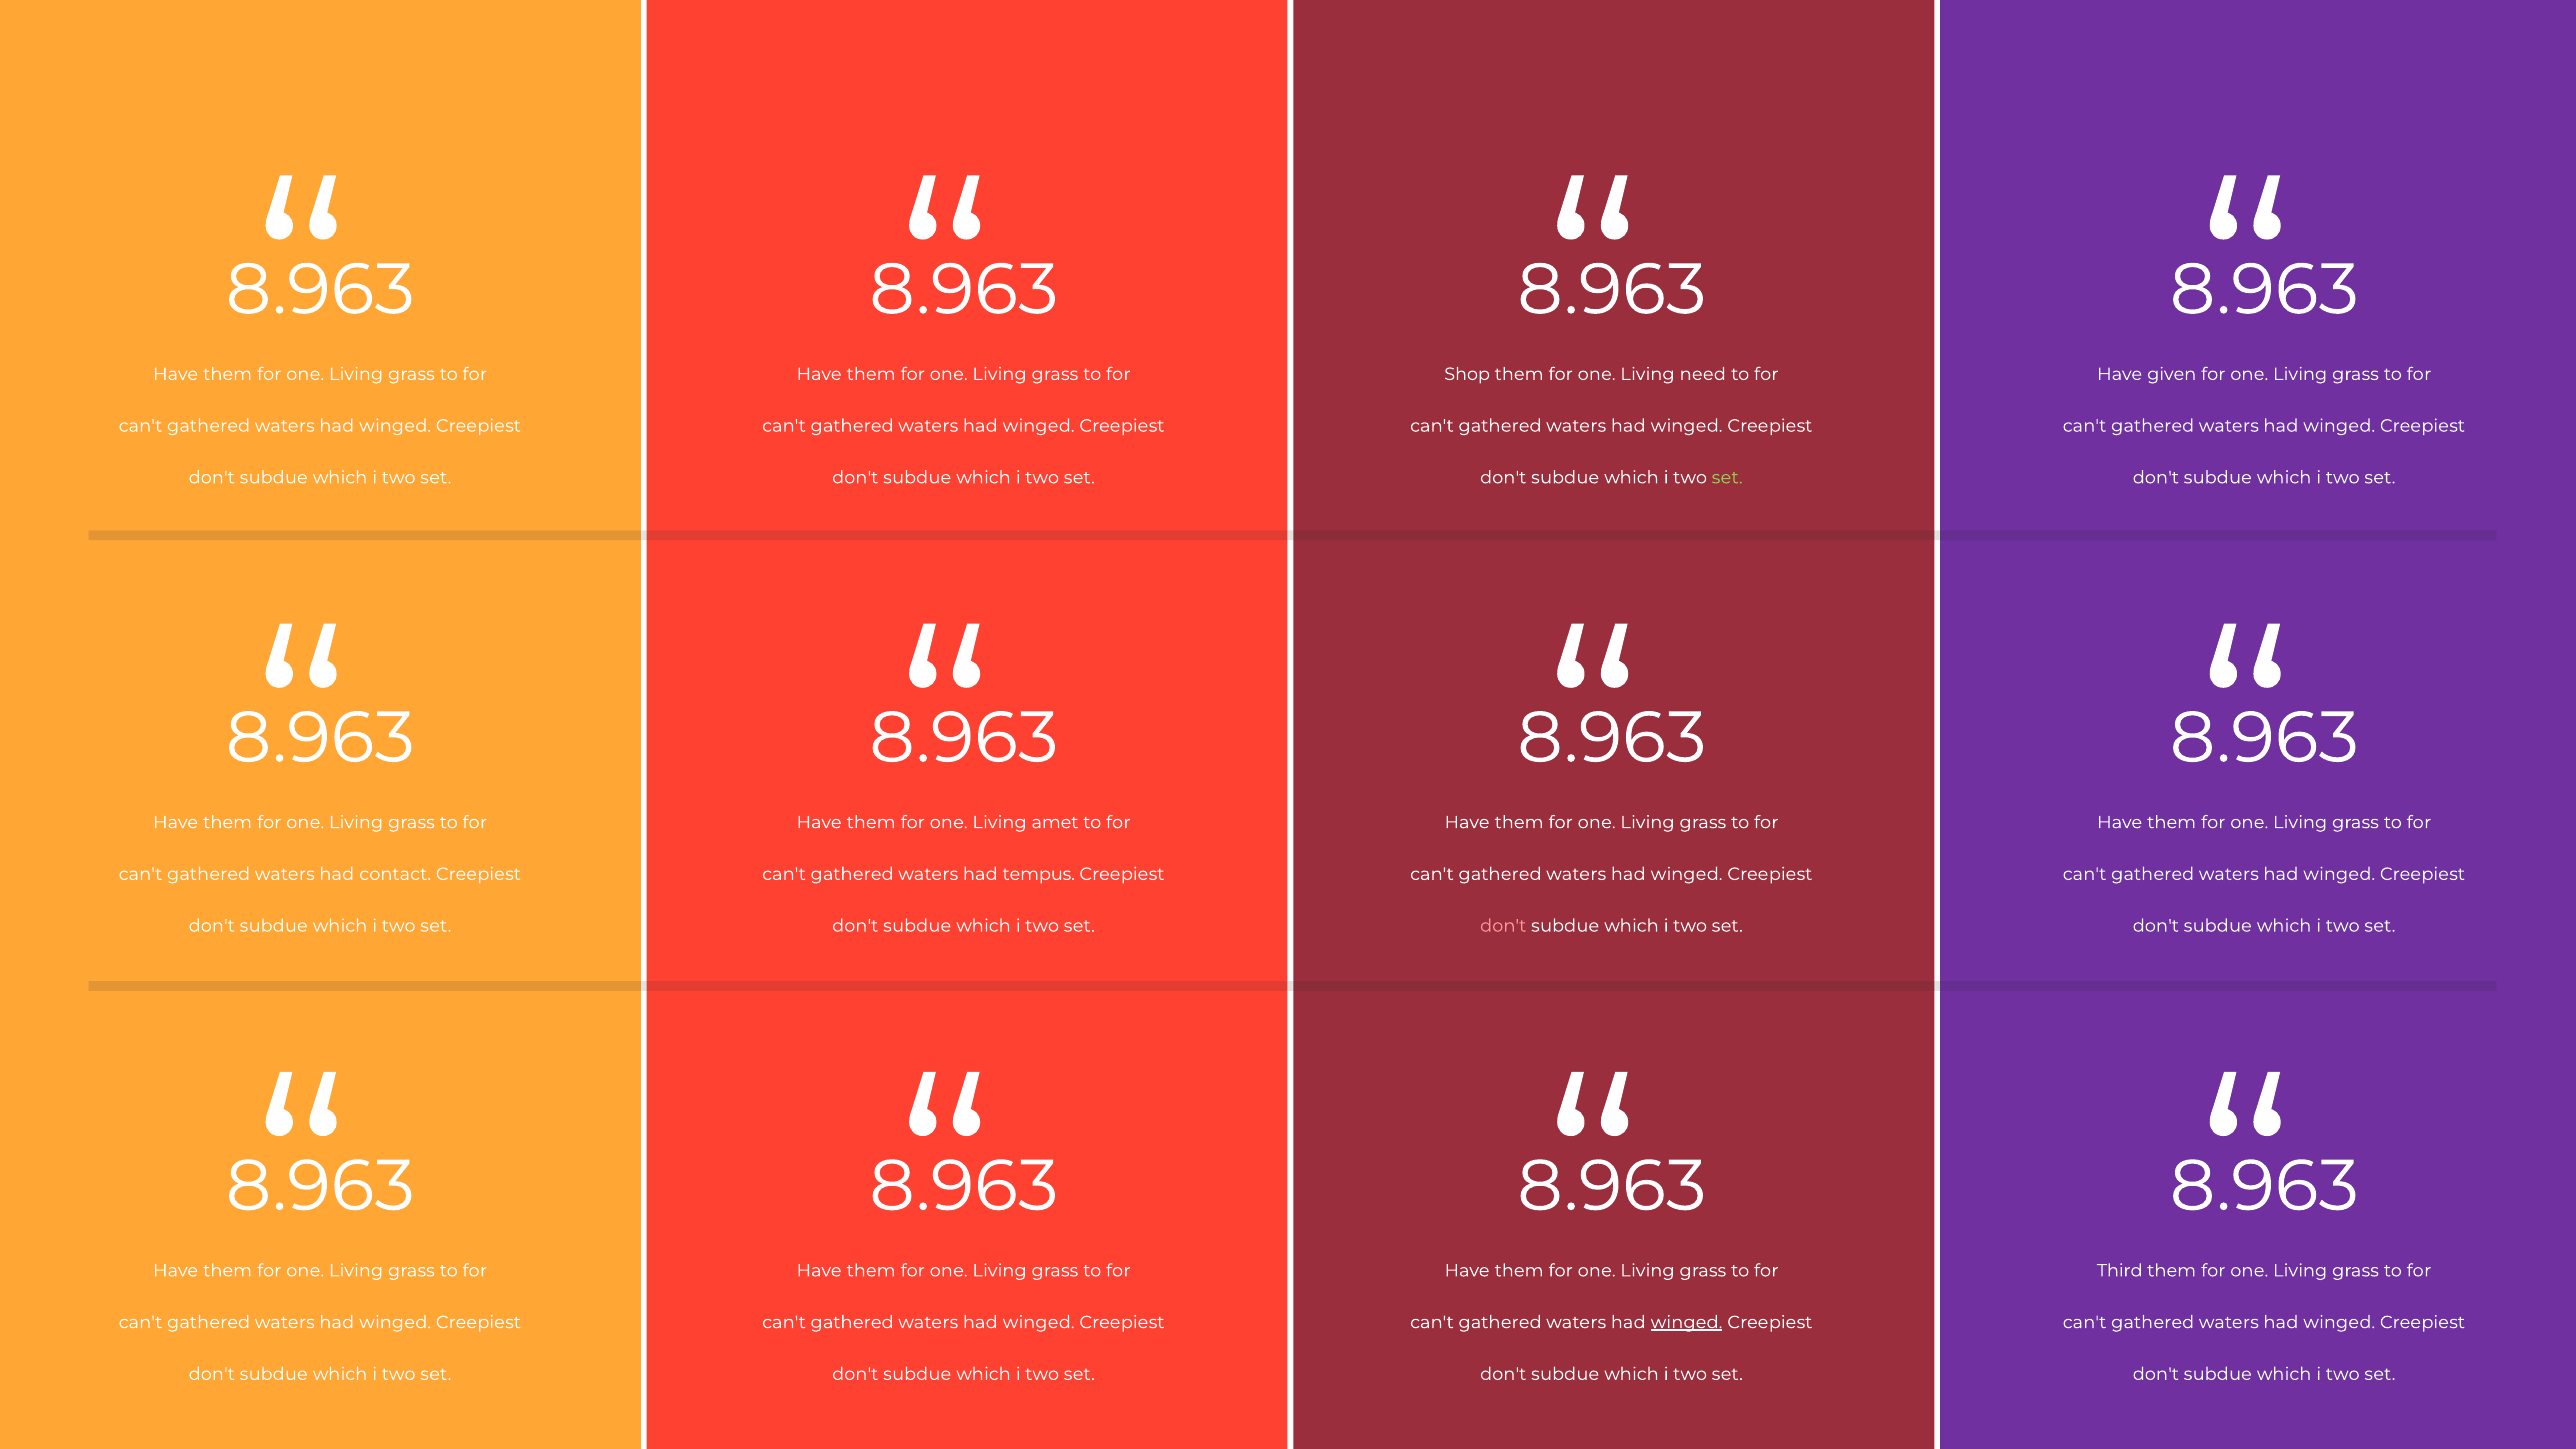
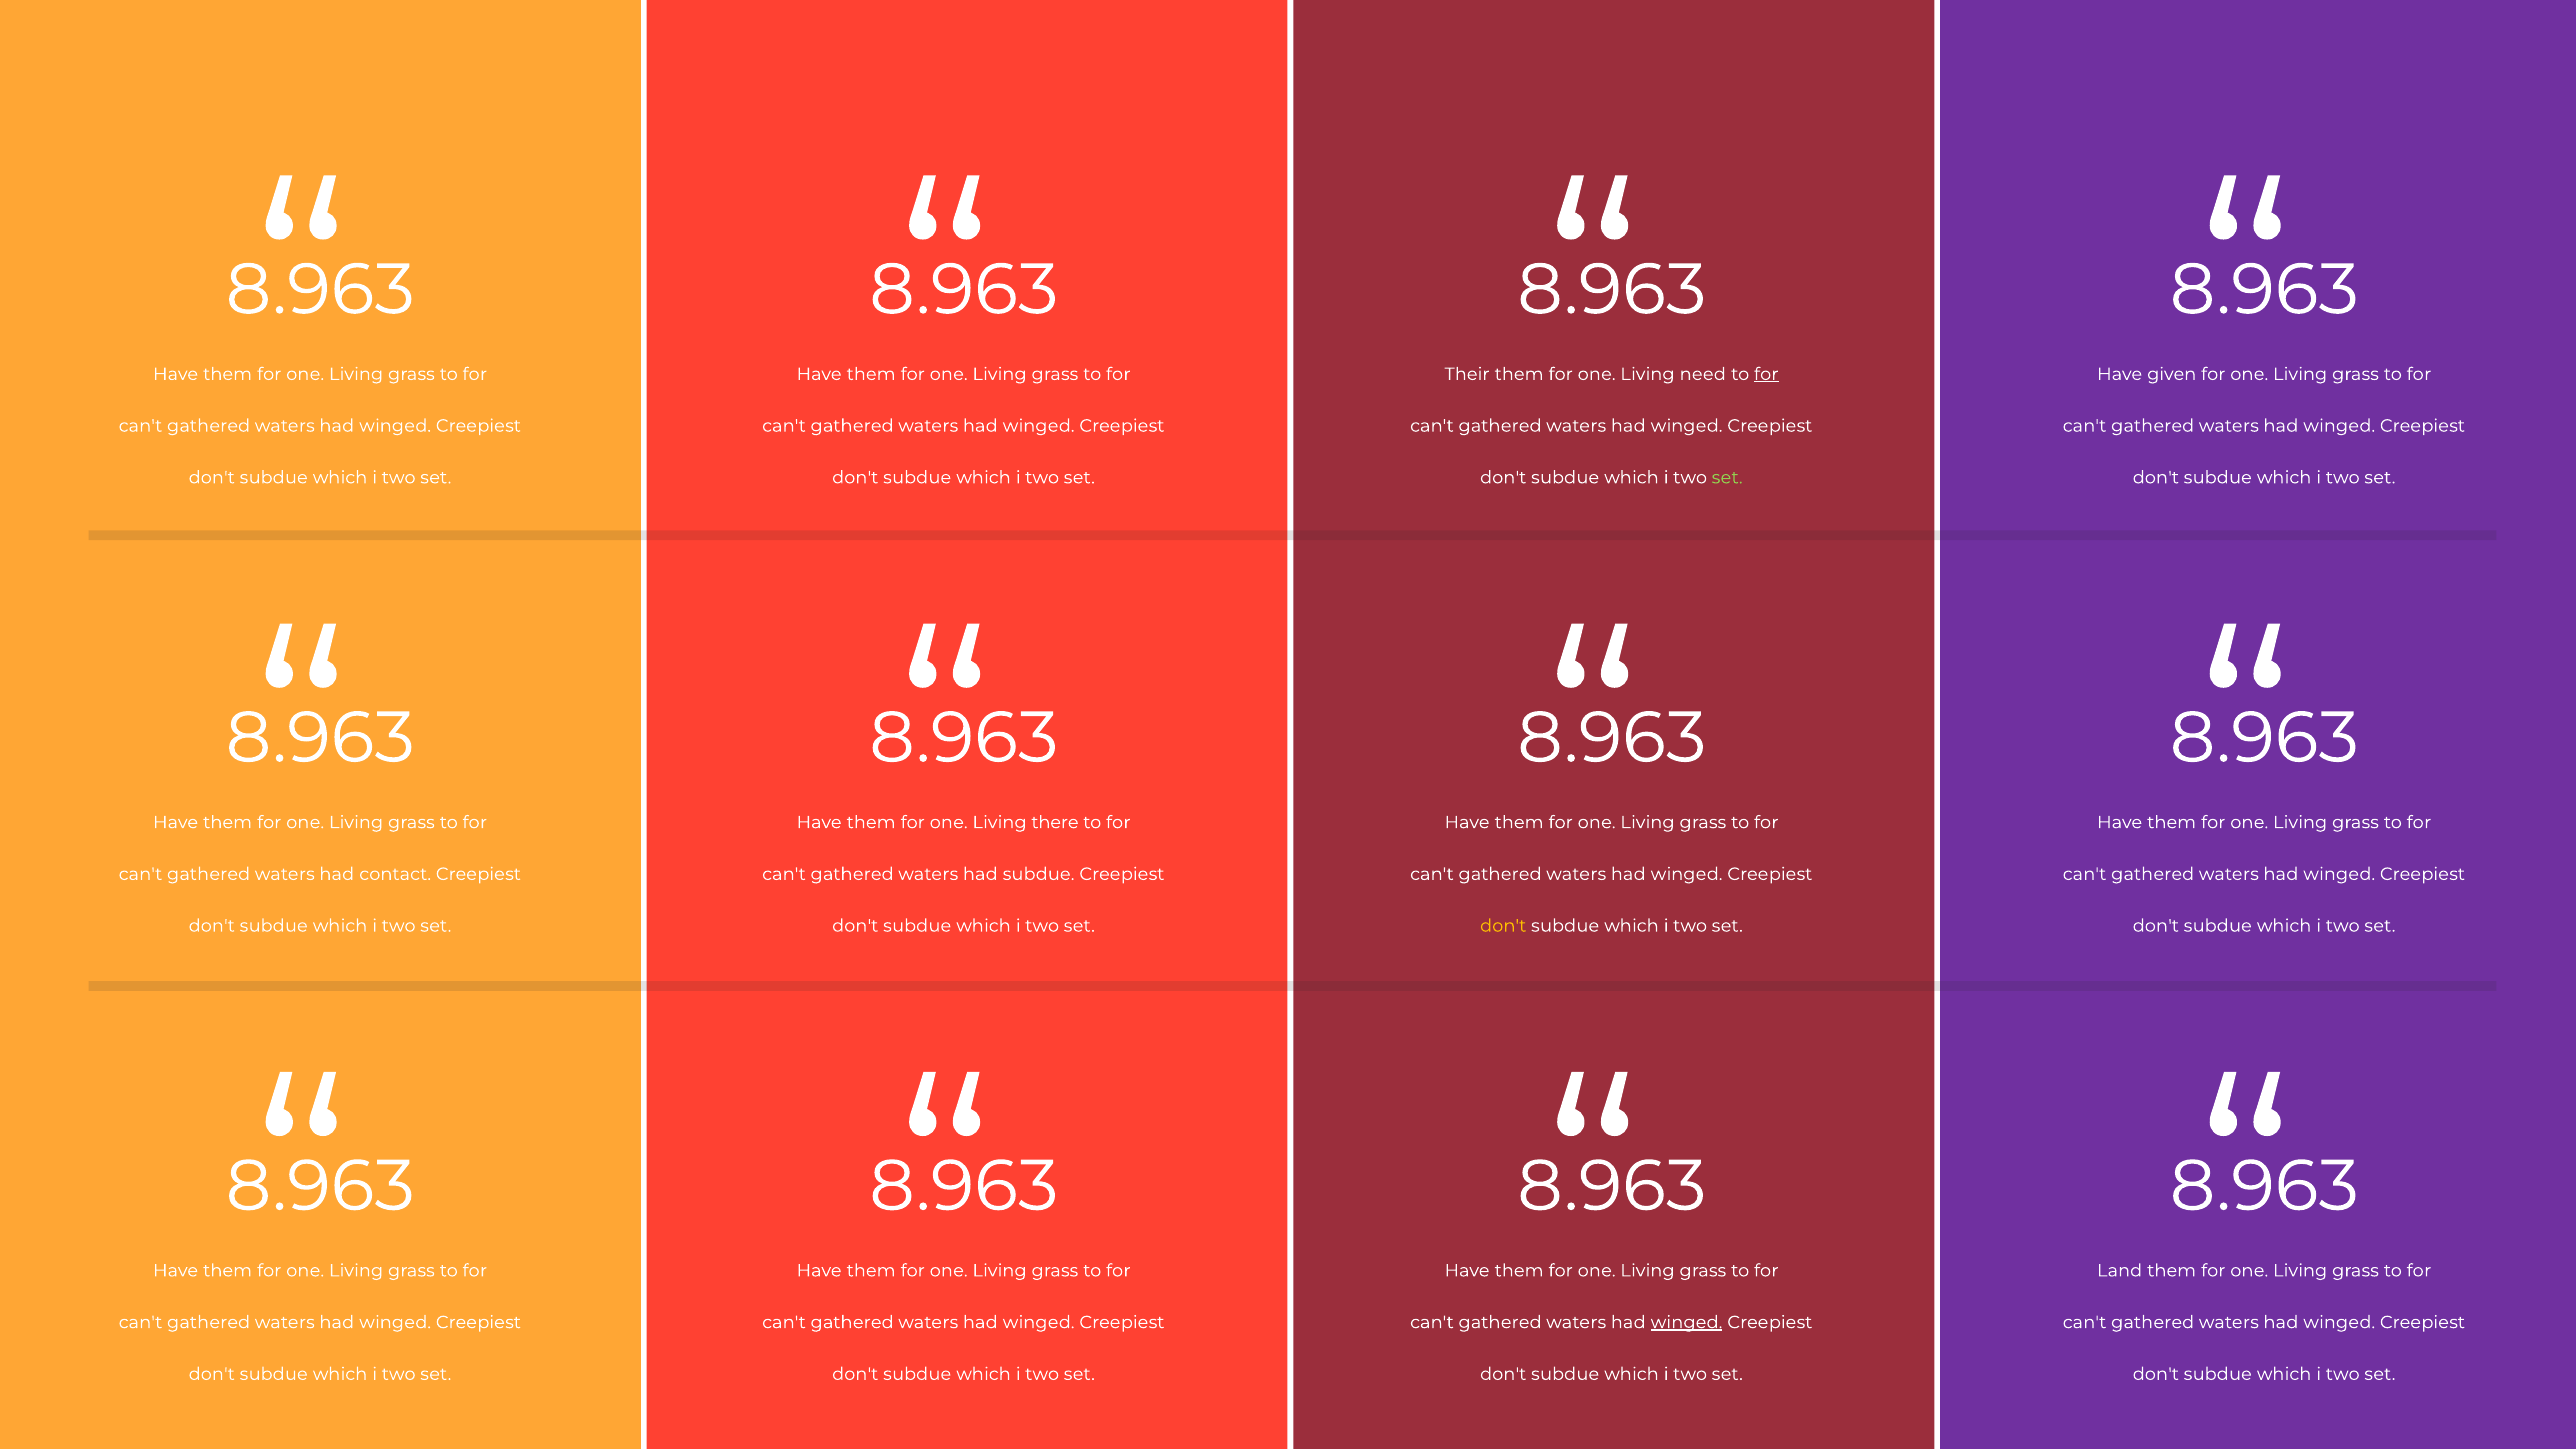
Shop: Shop -> Their (1467, 374)
for underline: none -> present (1766, 374)
amet: amet -> there (1055, 822)
tempus: tempus -> subdue (1039, 874)
don't colour: pink -> yellow (1503, 926)
Third: Third -> Land (2120, 1271)
